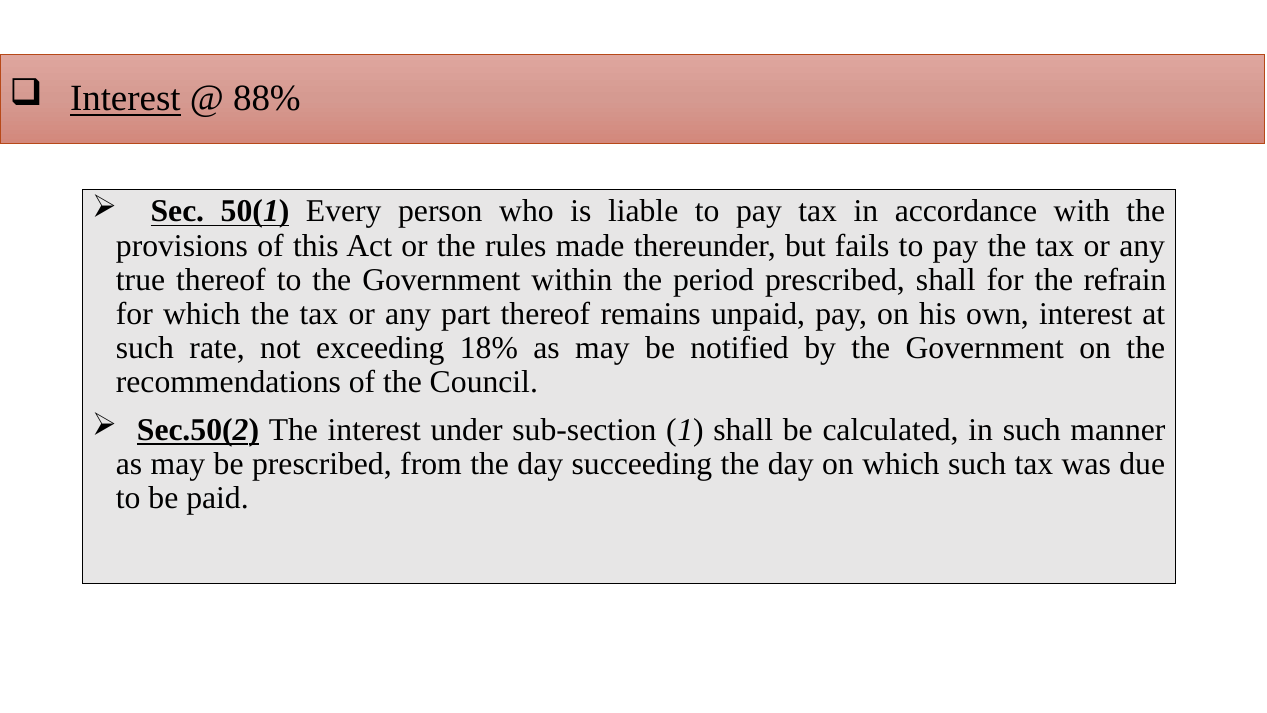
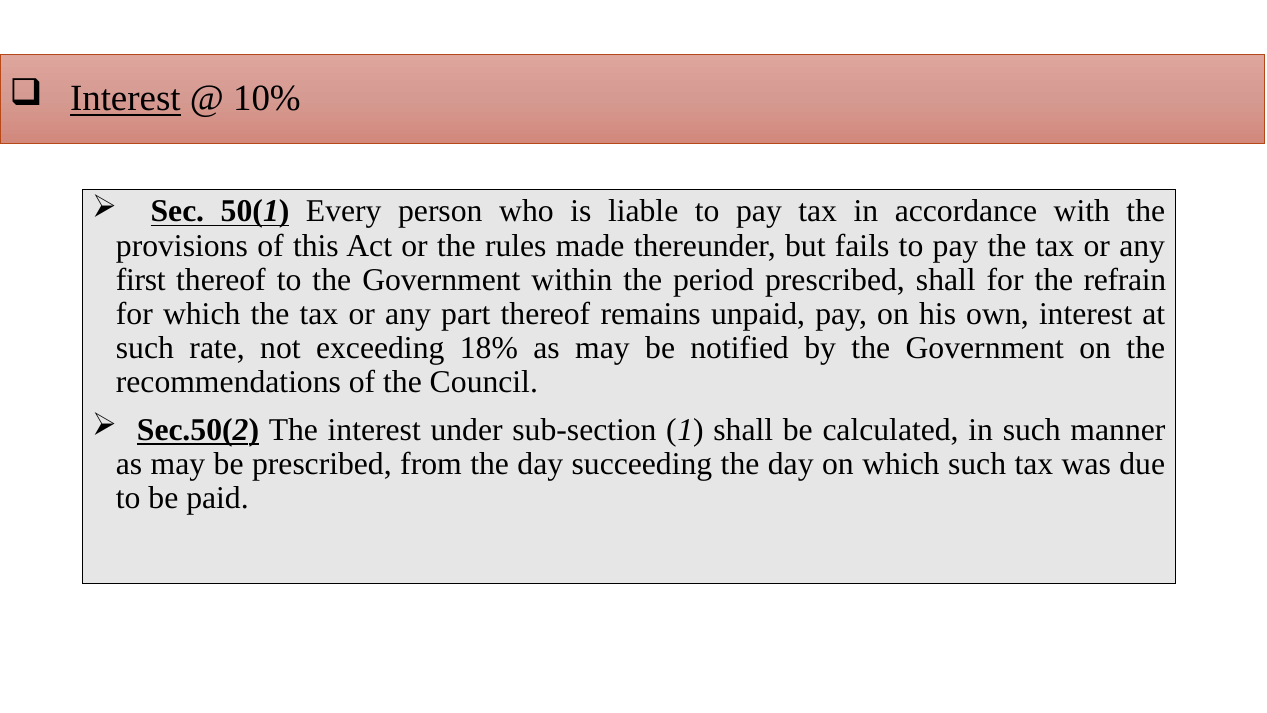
88%: 88% -> 10% (267, 98)
true: true -> first (141, 280)
